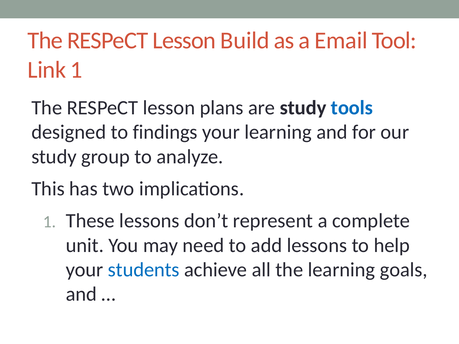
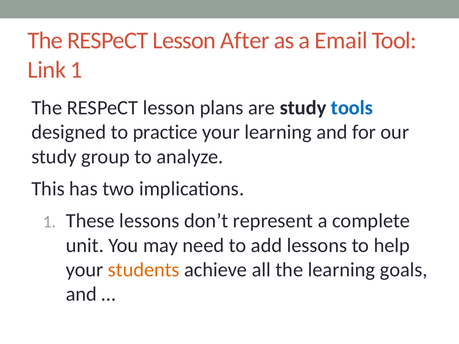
Build: Build -> After (245, 41)
findings: findings -> practice (165, 132)
students colour: blue -> orange (144, 270)
